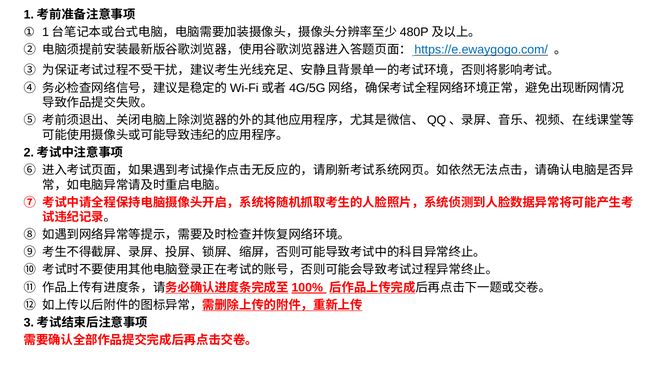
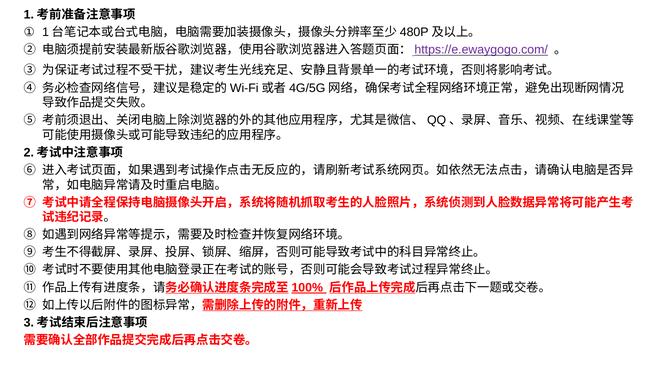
https://e.ewaygogo.com/ colour: blue -> purple (481, 50)
